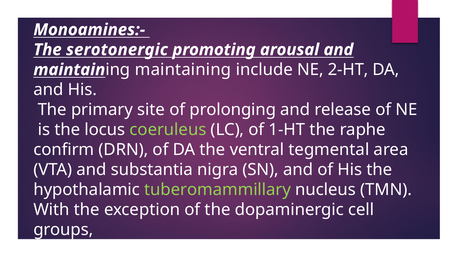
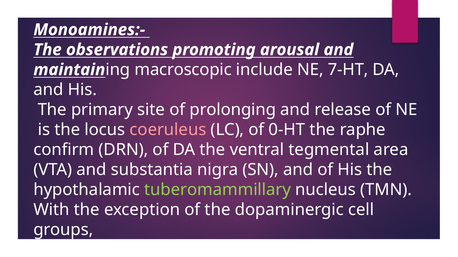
serotonergic: serotonergic -> observations (117, 50)
maintaining: maintaining -> macroscopic (183, 70)
2-HT: 2-HT -> 7-HT (348, 70)
coeruleus colour: light green -> pink (168, 130)
1-HT: 1-HT -> 0-HT (287, 130)
